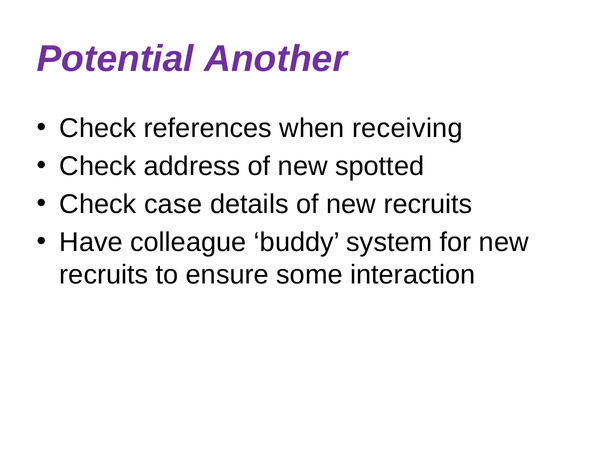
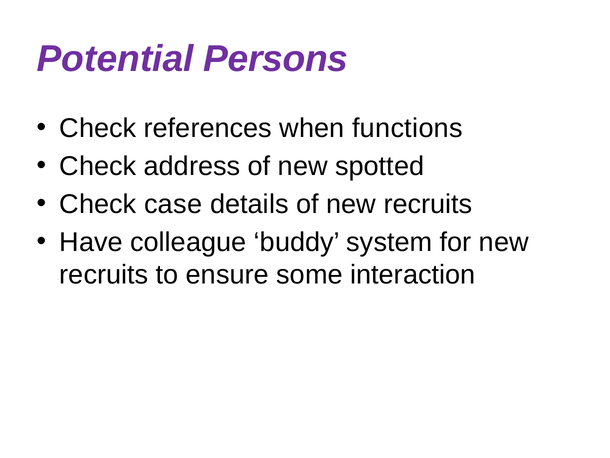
Another: Another -> Persons (276, 59)
receiving: receiving -> functions (407, 128)
